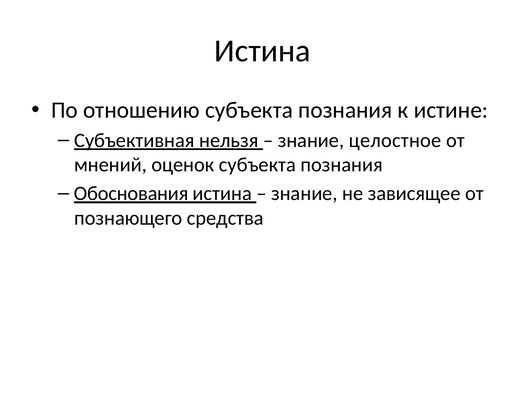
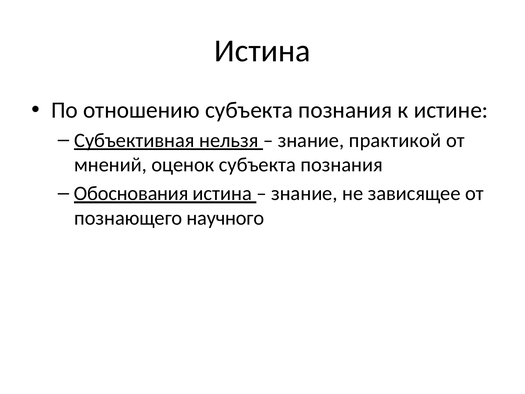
целостное: целостное -> практикой (395, 140)
средства: средства -> научного (225, 218)
